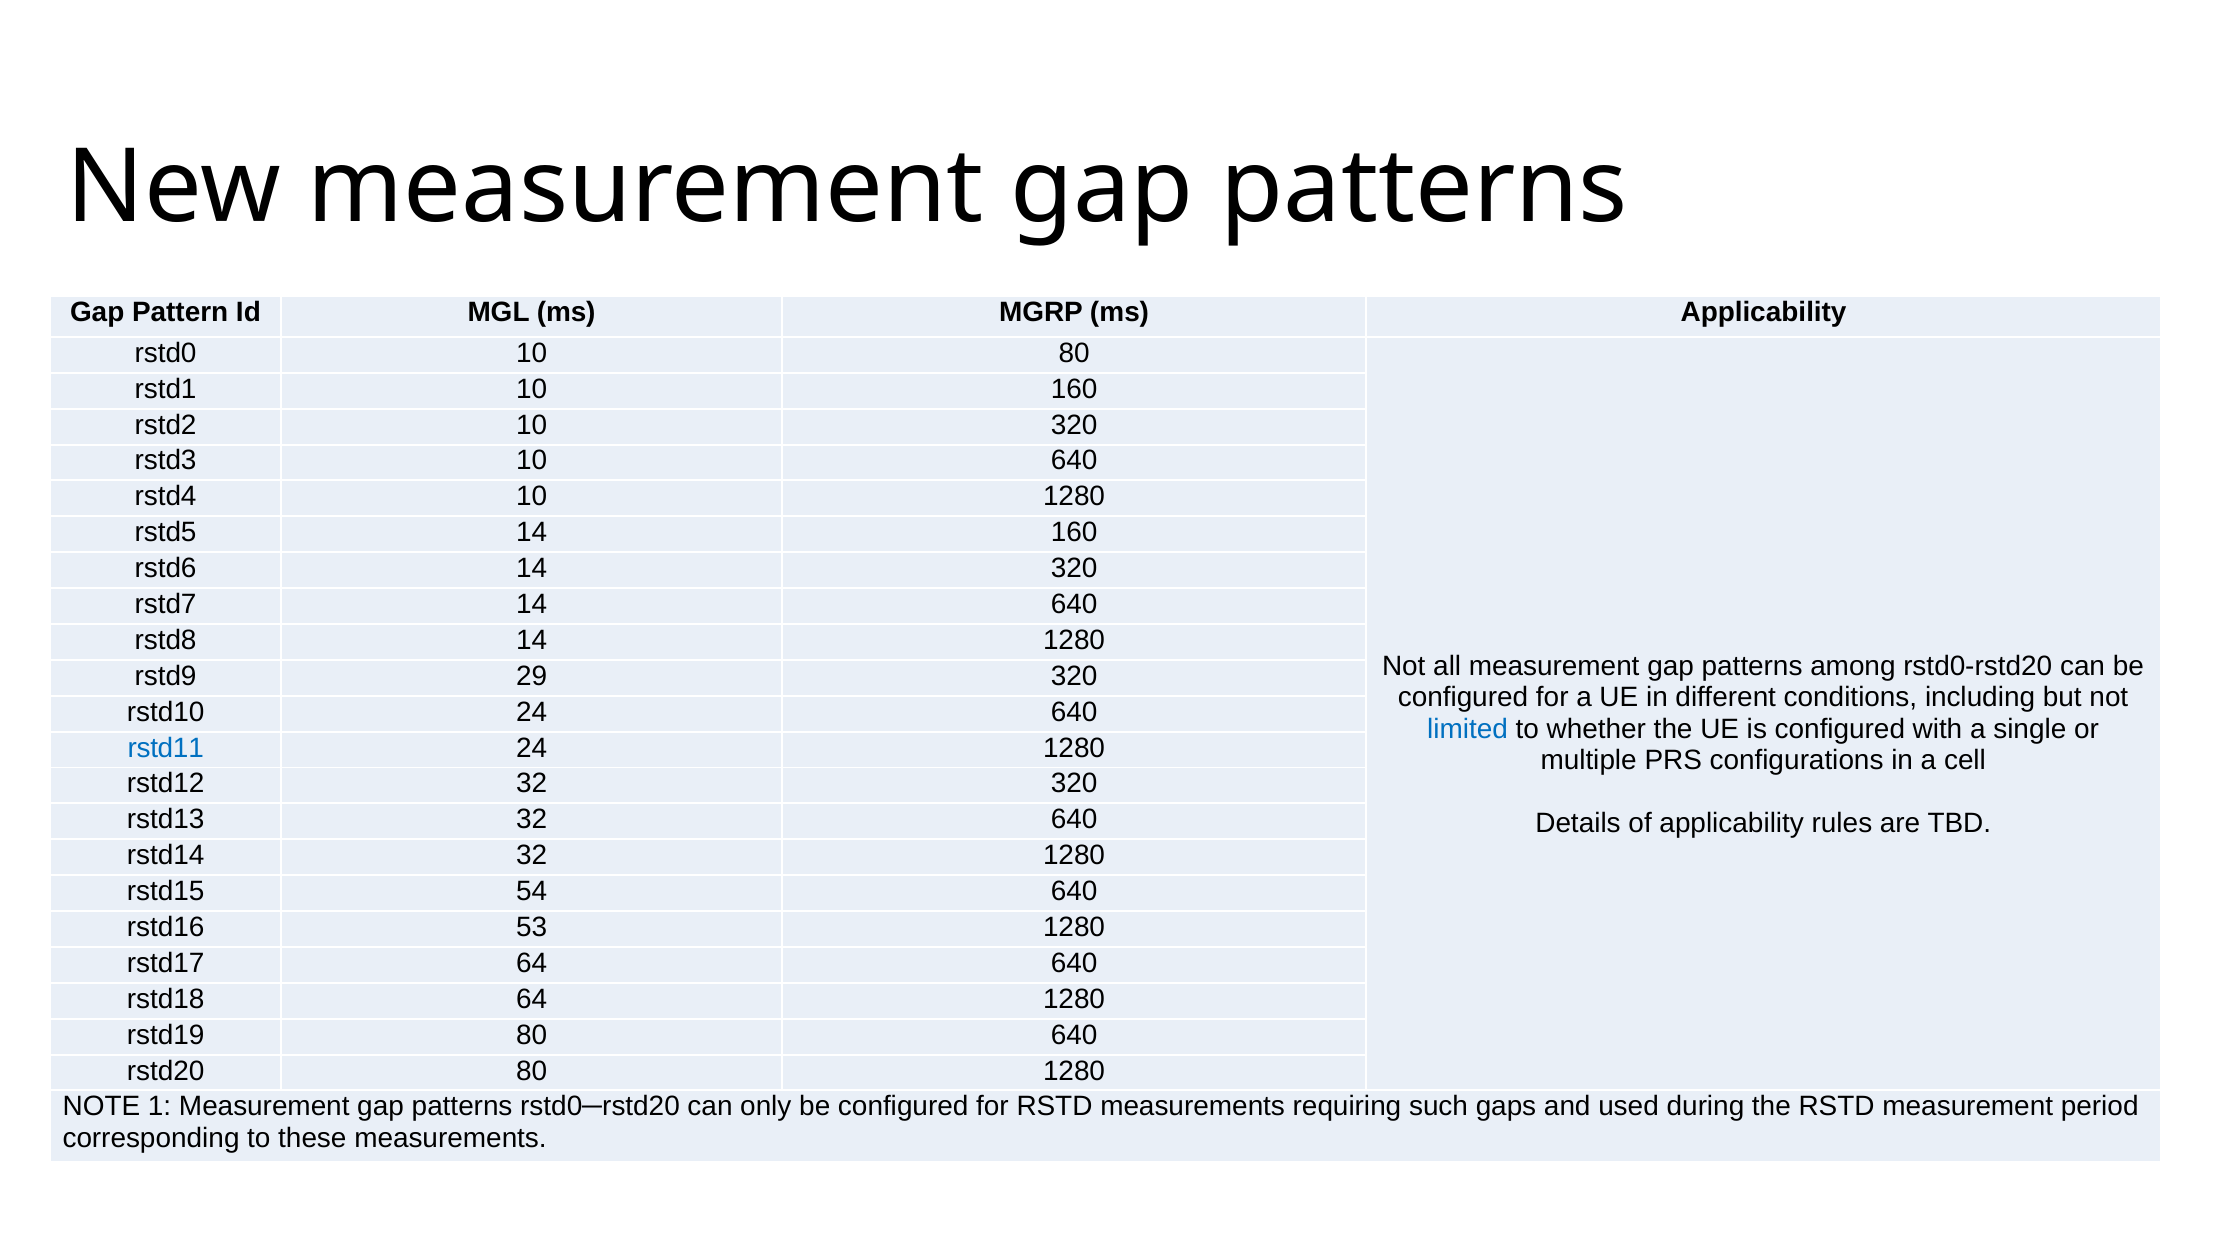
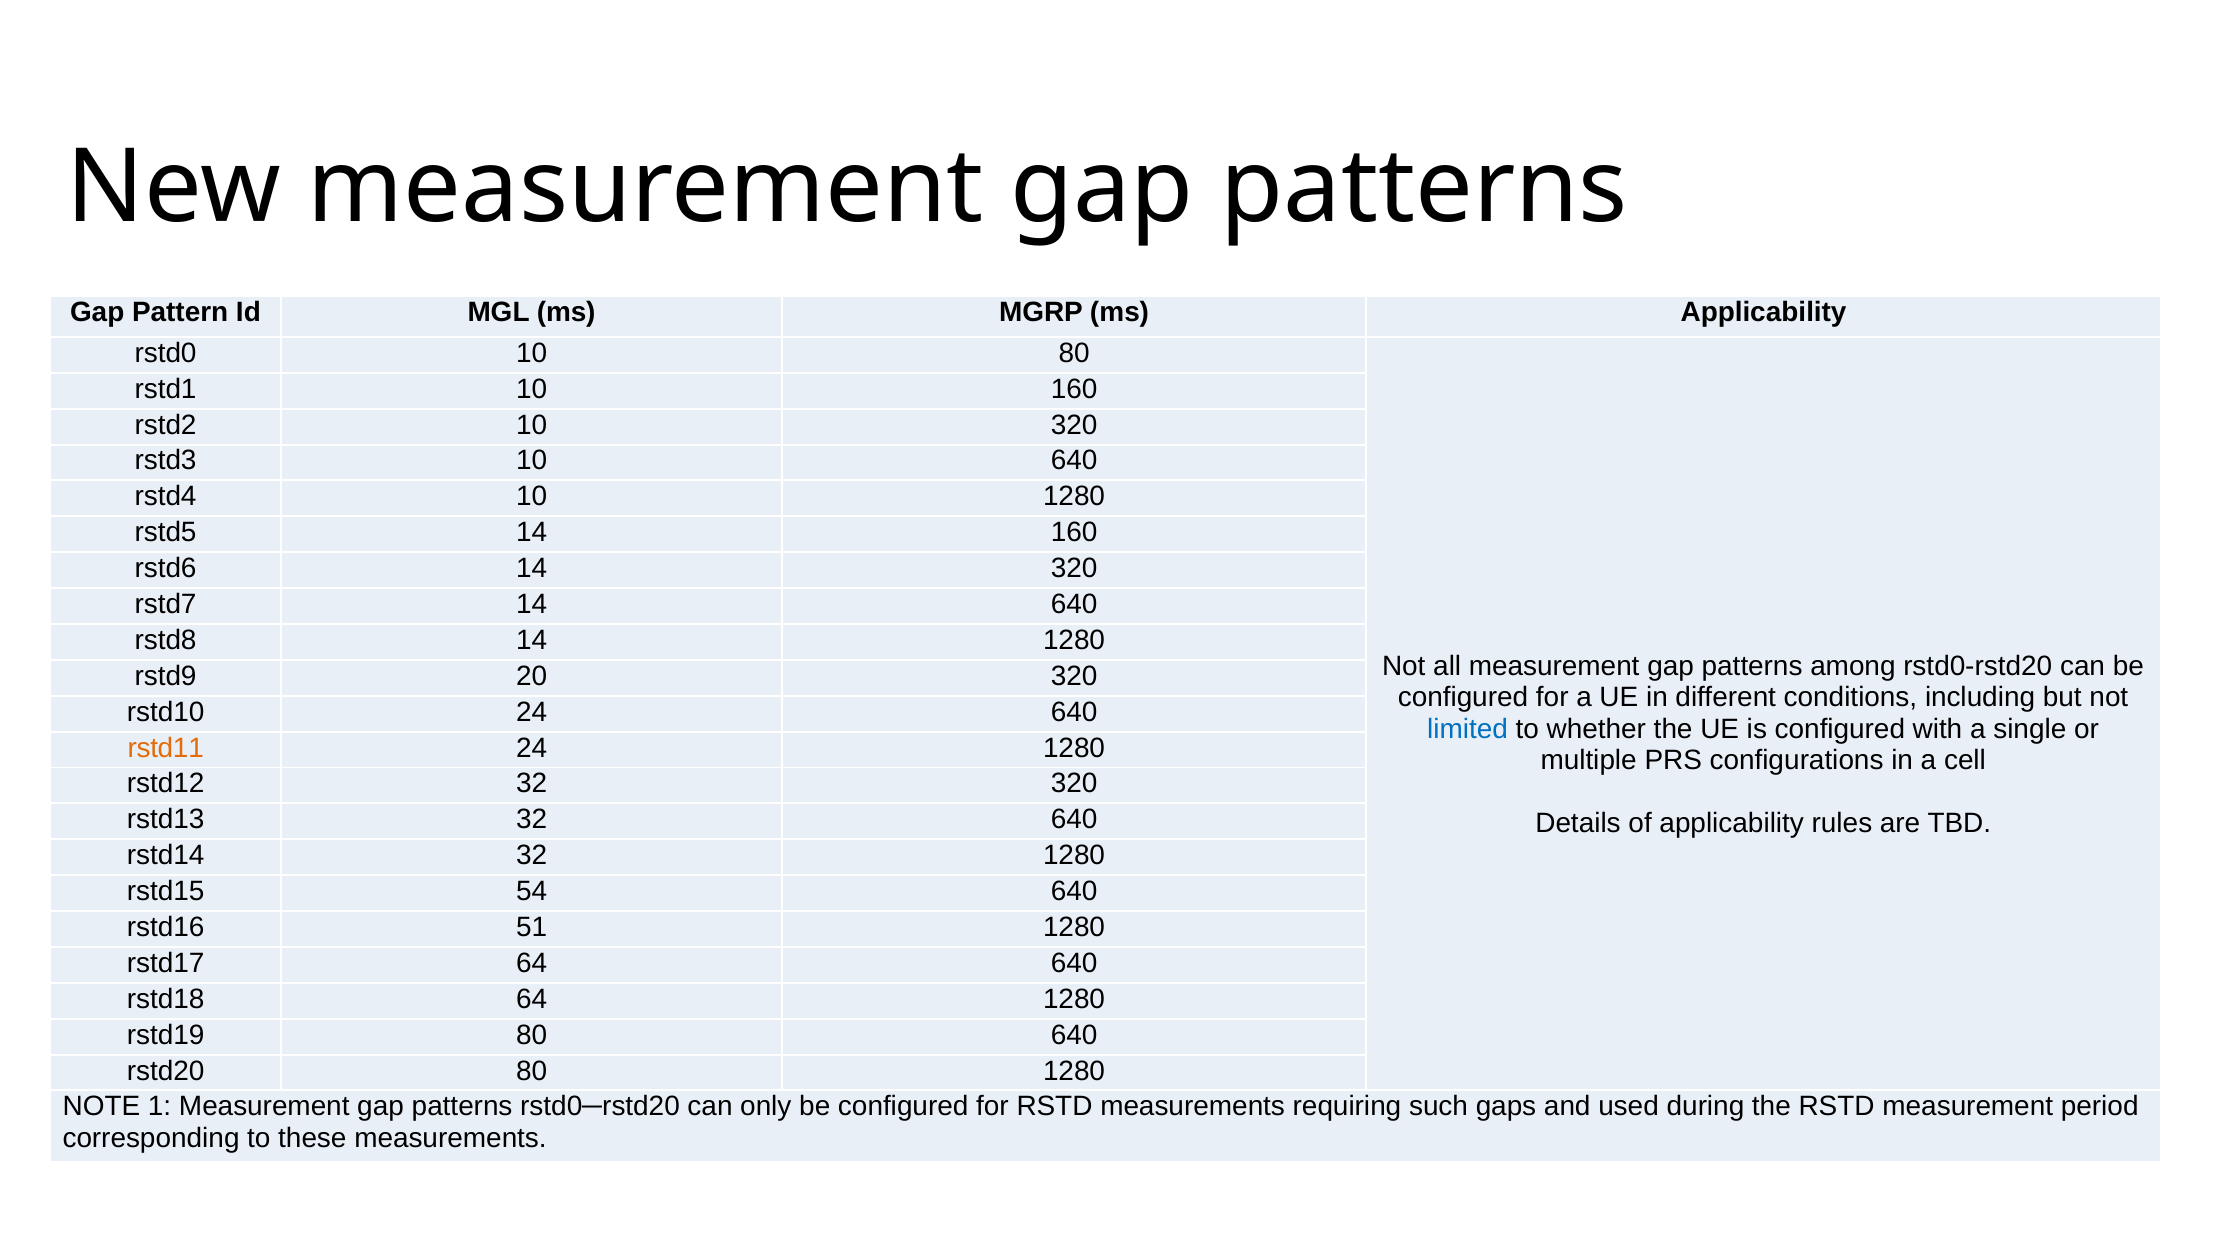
29: 29 -> 20 (532, 676)
rstd11 colour: blue -> orange (166, 748)
53: 53 -> 51 (532, 927)
